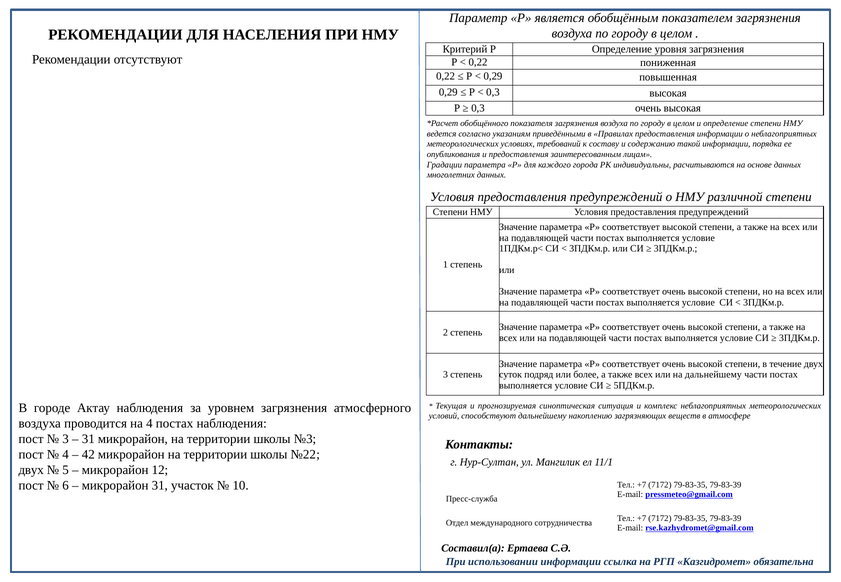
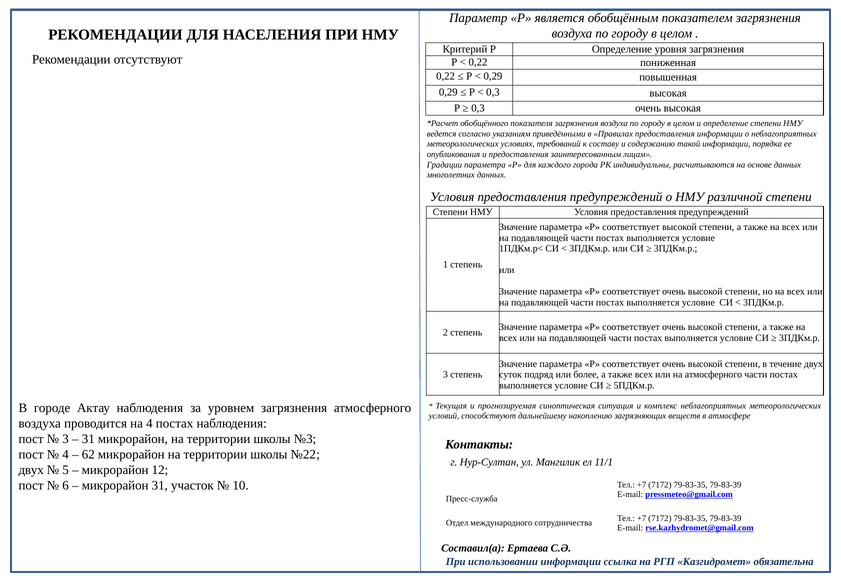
на дальнейшему: дальнейшему -> атмосферного (713, 375)
42: 42 -> 62 (88, 455)
